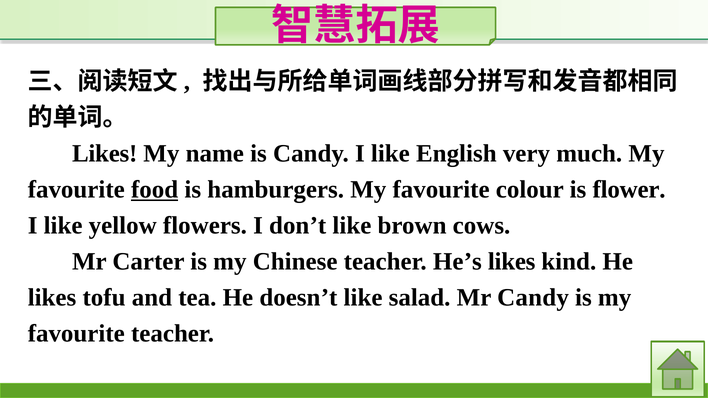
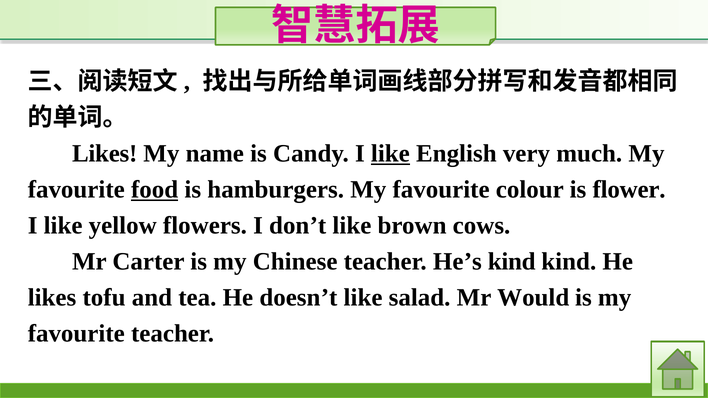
like underline: none -> present (390, 154)
He’s likes: likes -> kind (512, 262)
Mr Candy: Candy -> Would (533, 298)
